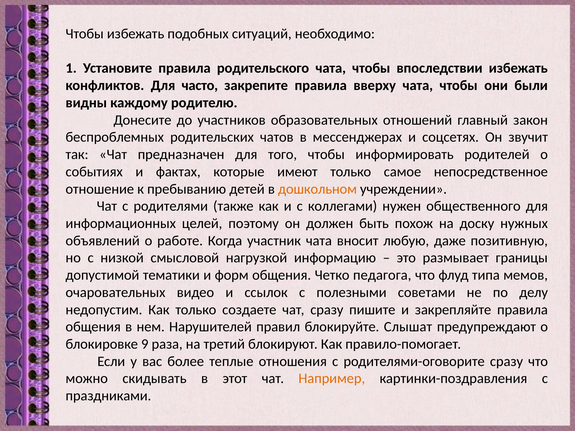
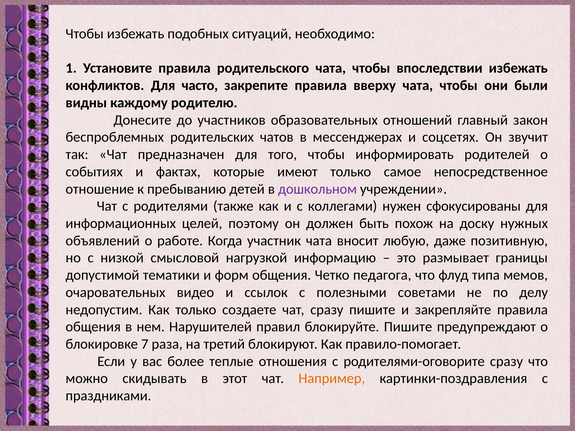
дошкольном colour: orange -> purple (317, 189)
общественного: общественного -> сфокусированы (474, 206)
блокируйте Слышат: Слышат -> Пишите (408, 327)
9: 9 -> 7 (145, 344)
